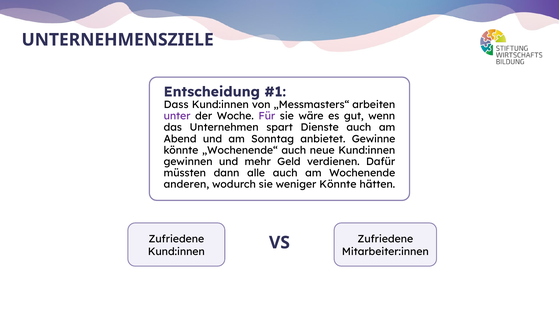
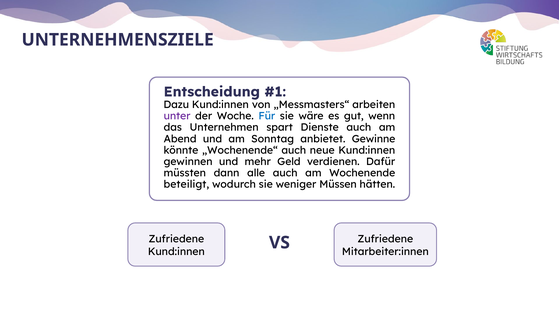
Dass: Dass -> Dazu (176, 105)
Für colour: purple -> blue (267, 116)
anderen: anderen -> beteiligt (186, 184)
weniger Könnte: Könnte -> Müssen (338, 184)
